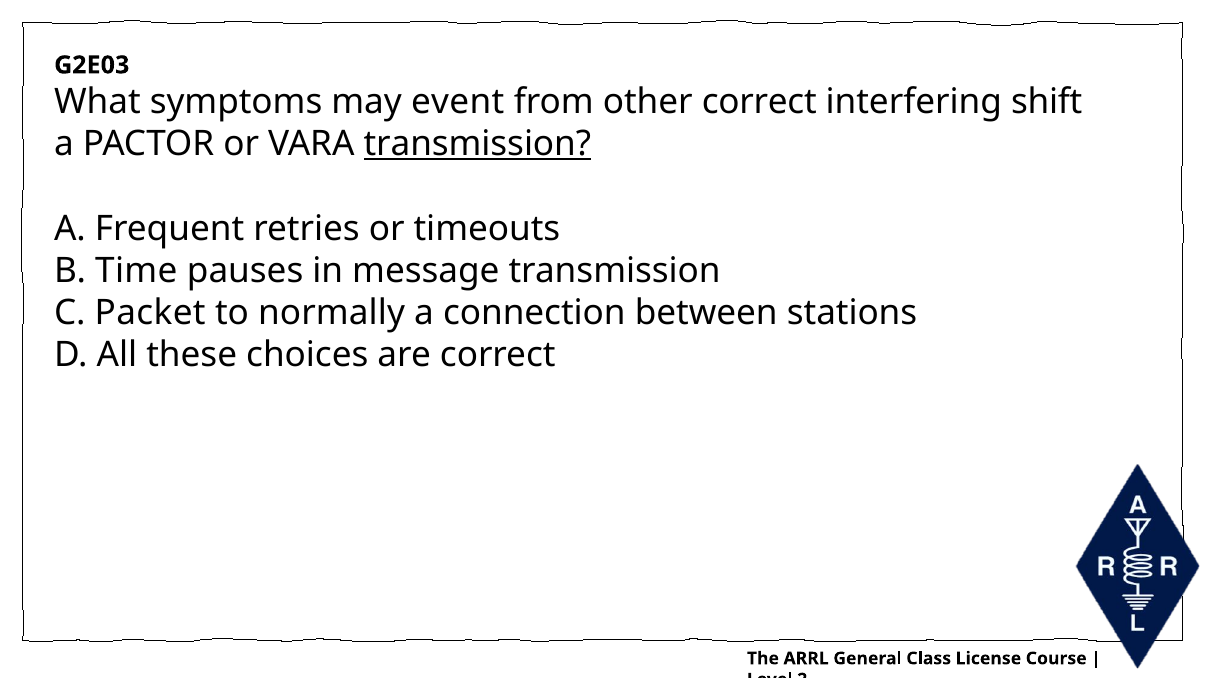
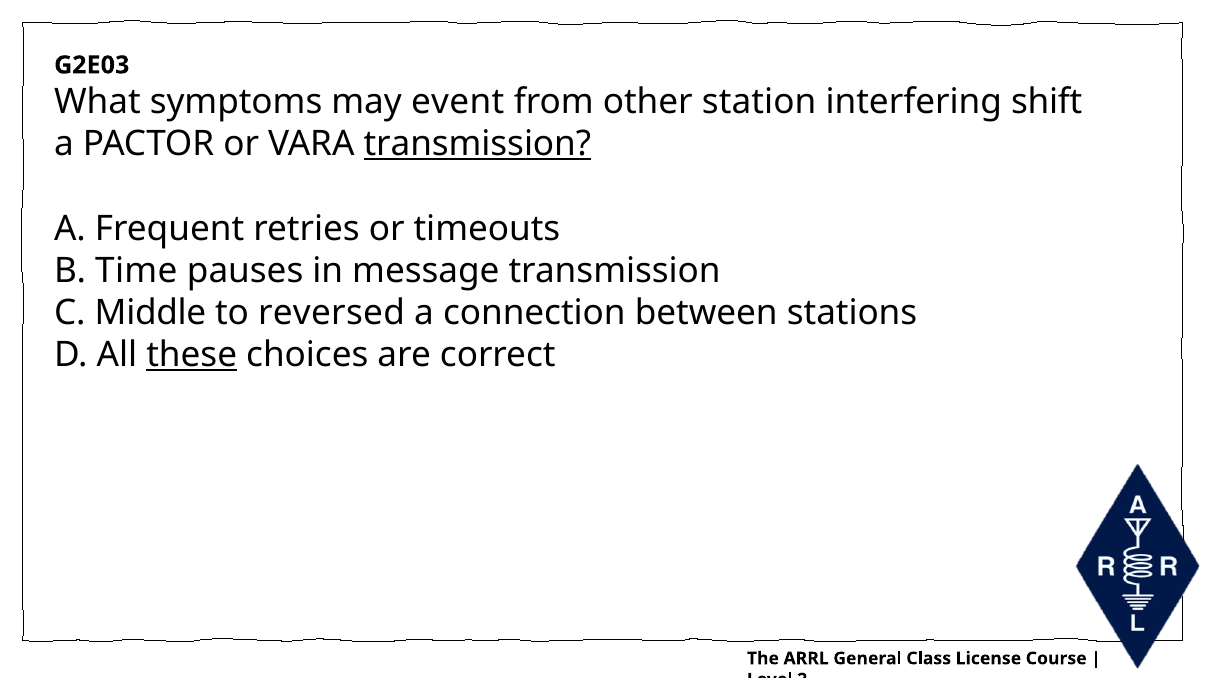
other correct: correct -> station (759, 102)
Packet: Packet -> Middle (151, 313)
normally: normally -> reversed (331, 313)
these underline: none -> present (192, 355)
